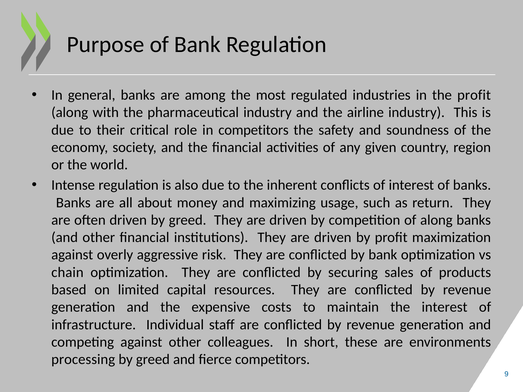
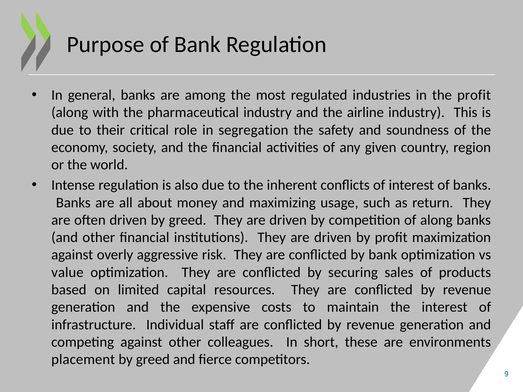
in competitors: competitors -> segregation (253, 130)
chain: chain -> value (67, 272)
processing: processing -> placement (83, 360)
